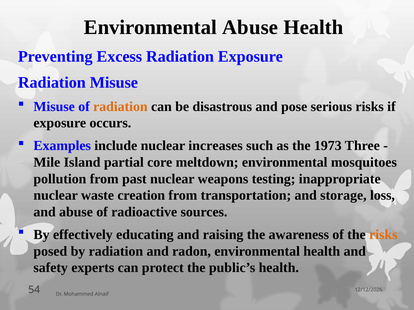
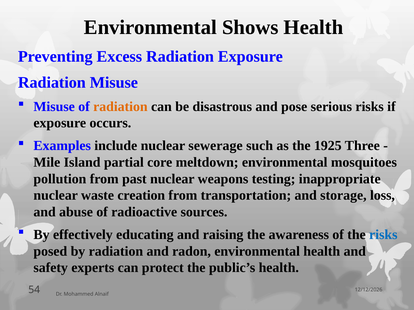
Environmental Abuse: Abuse -> Shows (250, 27)
increases: increases -> sewerage (216, 146)
1973: 1973 -> 1925 (328, 146)
risks colour: orange -> blue (383, 235)
